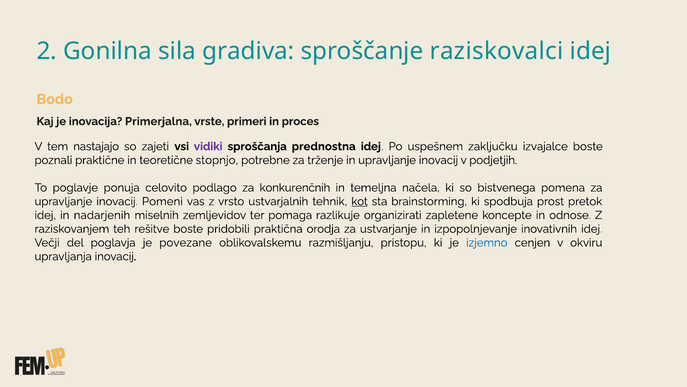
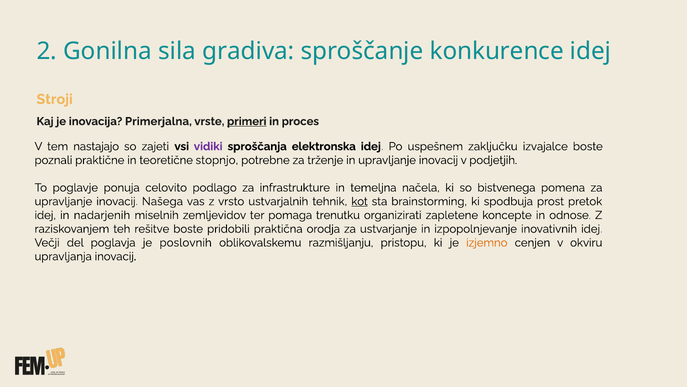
raziskovalci: raziskovalci -> konkurence (497, 51)
Bodo: Bodo -> Stroji (55, 99)
primeri underline: none -> present (247, 121)
prednostna: prednostna -> elektronska (324, 146)
konkurenčnih: konkurenčnih -> infrastrukture (295, 187)
Pomeni: Pomeni -> Našega (162, 201)
razlikuje: razlikuje -> trenutku (338, 215)
povezane: povezane -> poslovnih (186, 242)
izjemno colour: blue -> orange (487, 242)
